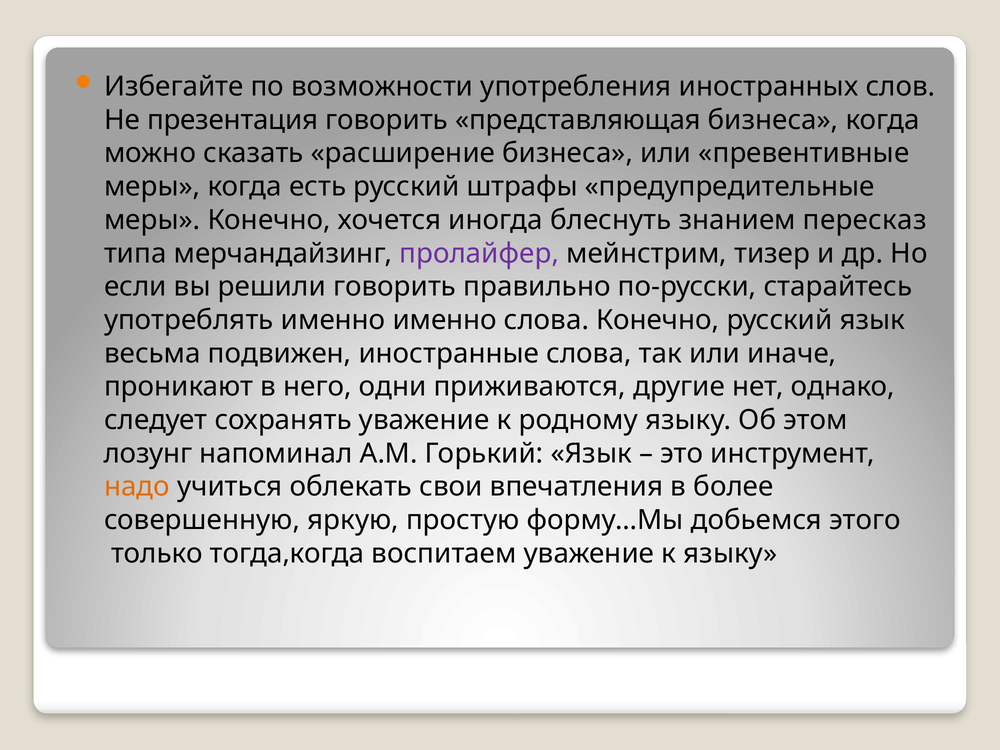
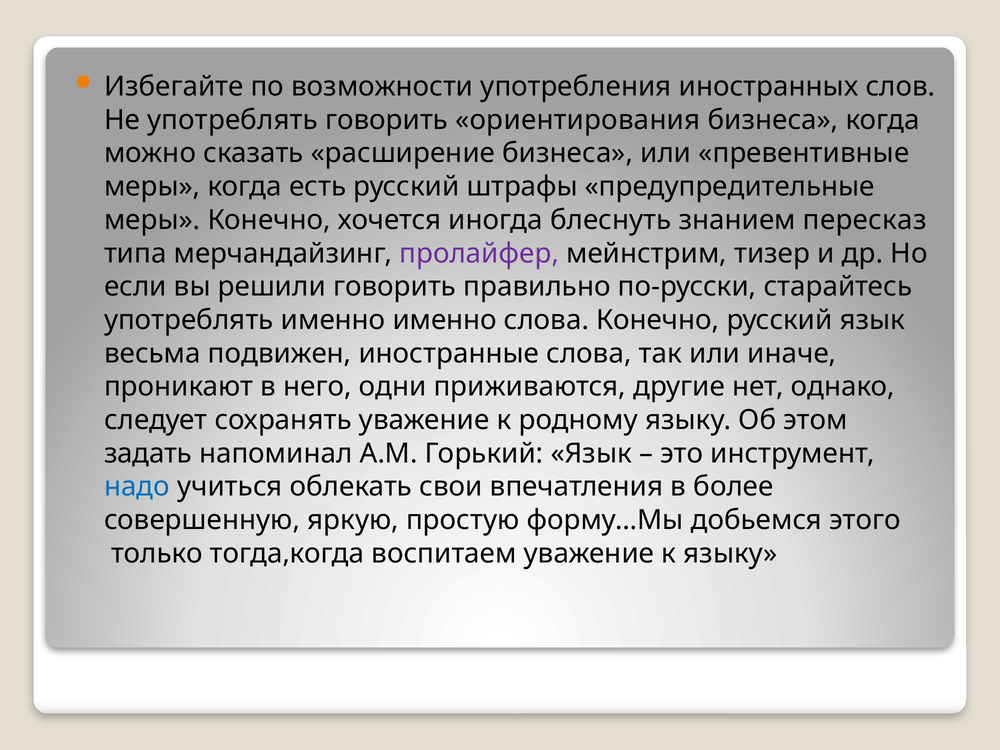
Не презентация: презентация -> употреблять (233, 120)
представляющая: представляющая -> ориентирования (578, 120)
лозунг: лозунг -> задать (148, 453)
надо colour: orange -> blue (137, 487)
